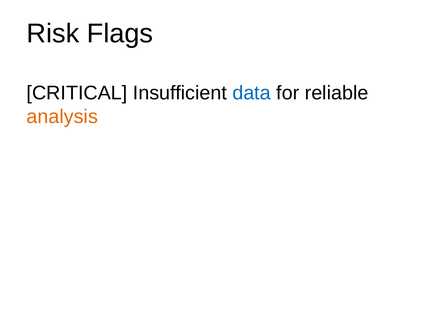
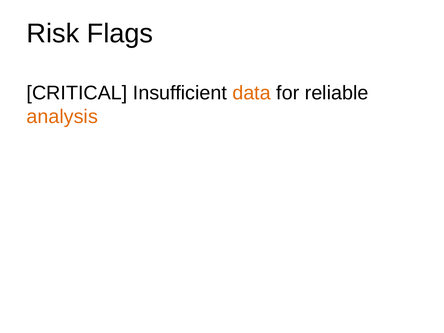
data colour: blue -> orange (252, 93)
